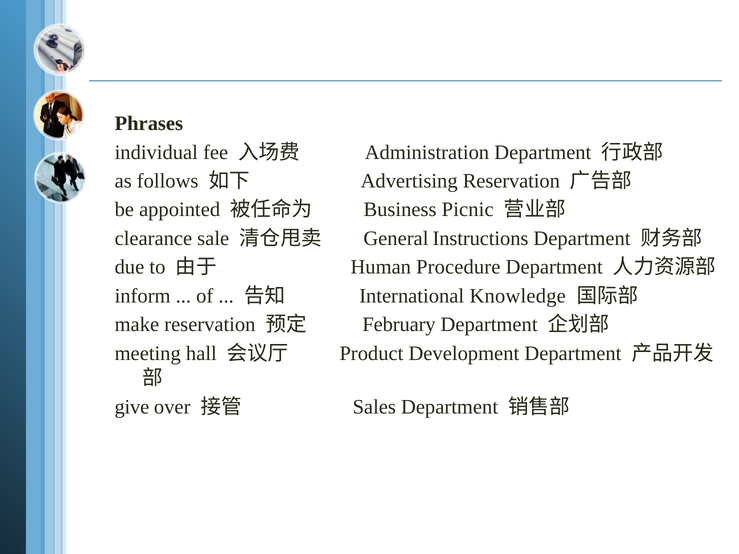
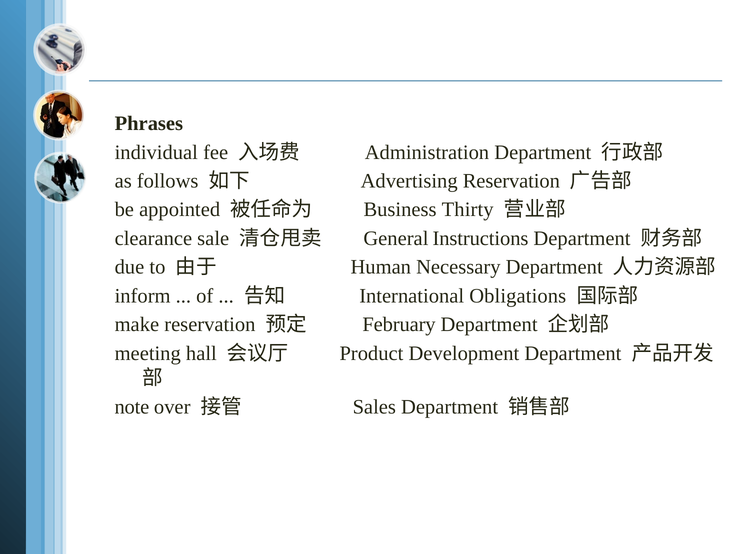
Picnic: Picnic -> Thirty (468, 210)
Procedure: Procedure -> Necessary (458, 267)
Knowledge: Knowledge -> Obligations (518, 296)
give: give -> note (132, 407)
